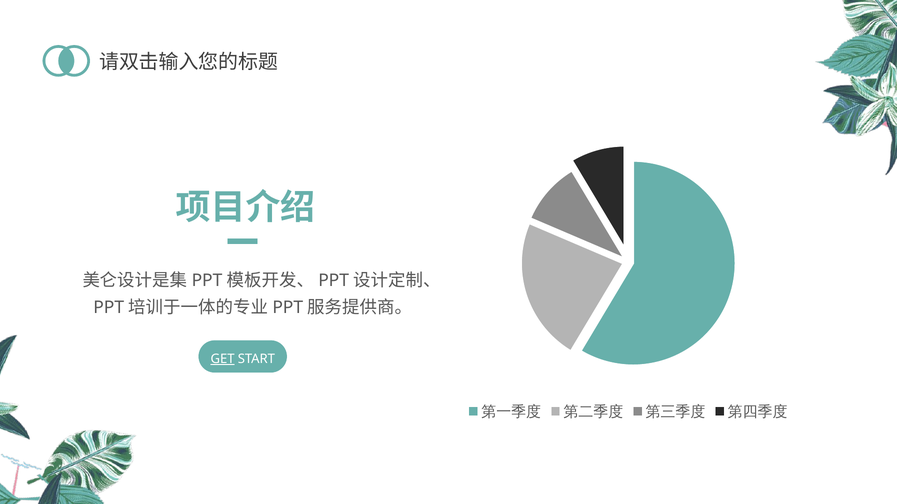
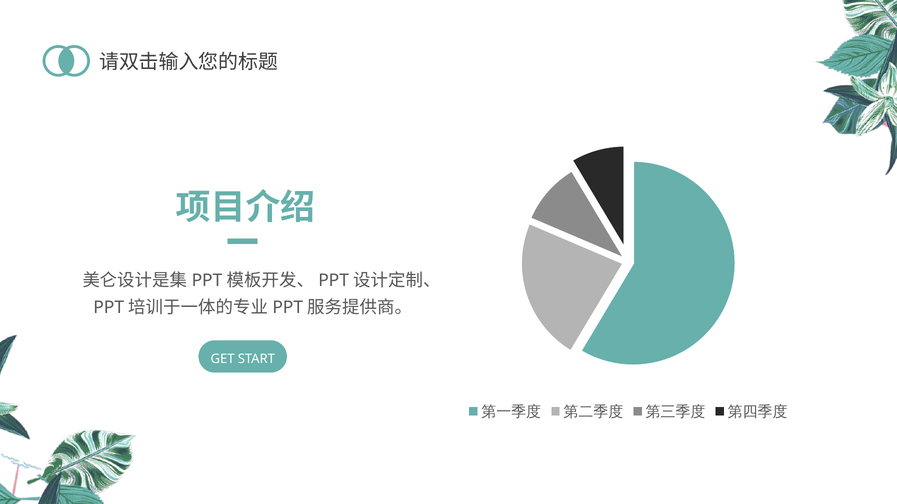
GET underline: present -> none (223, 359)
